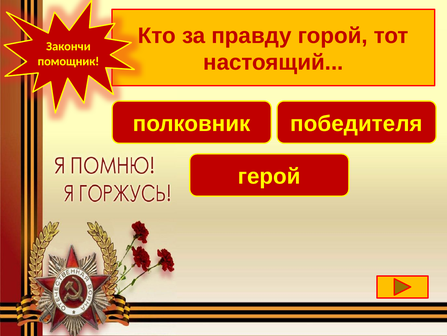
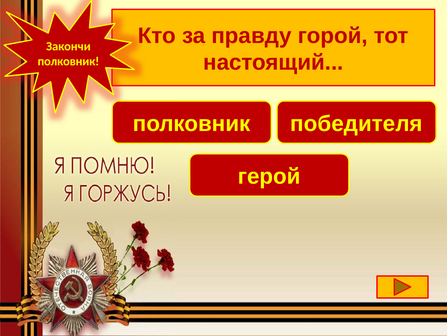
помощник: помощник -> полковник (68, 61)
